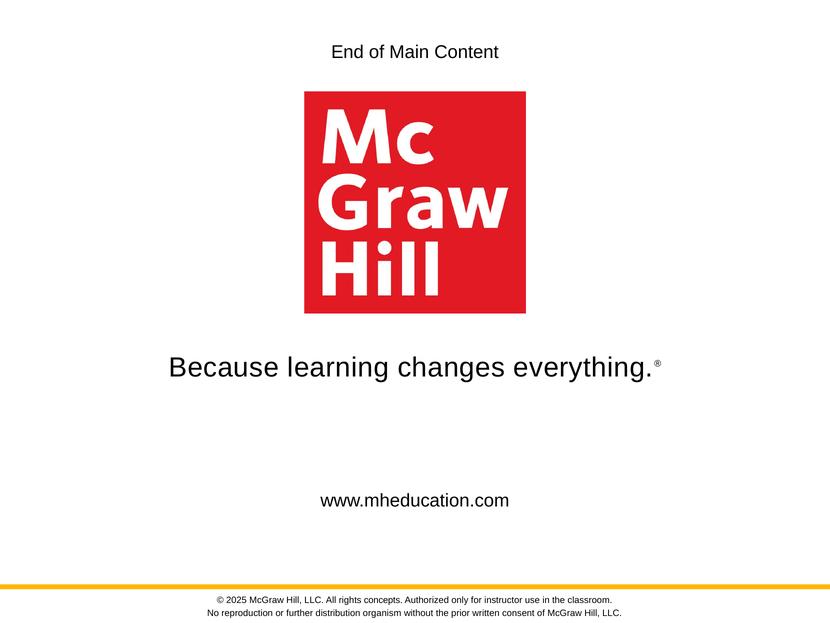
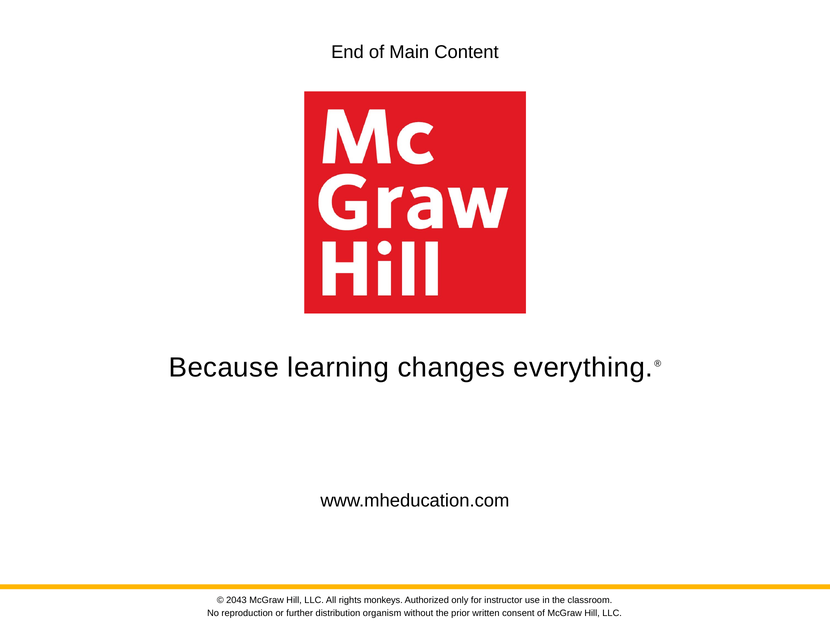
2025: 2025 -> 2043 (236, 600)
concepts: concepts -> monkeys (383, 600)
